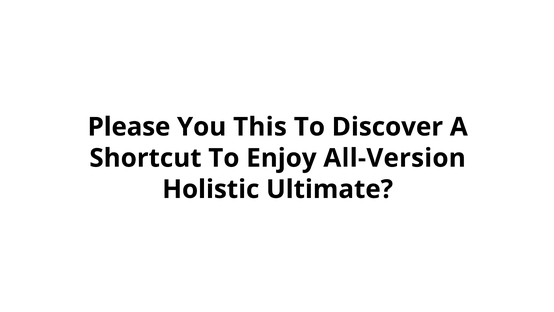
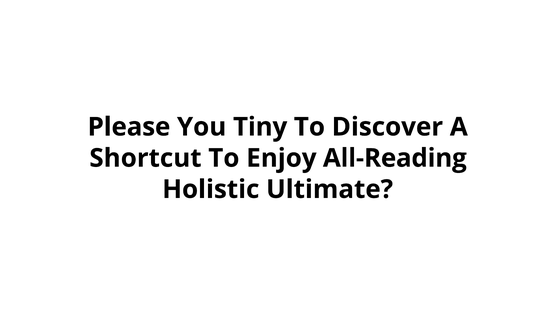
This: This -> Tiny (260, 127)
All-Version: All-Version -> All-Reading (395, 158)
